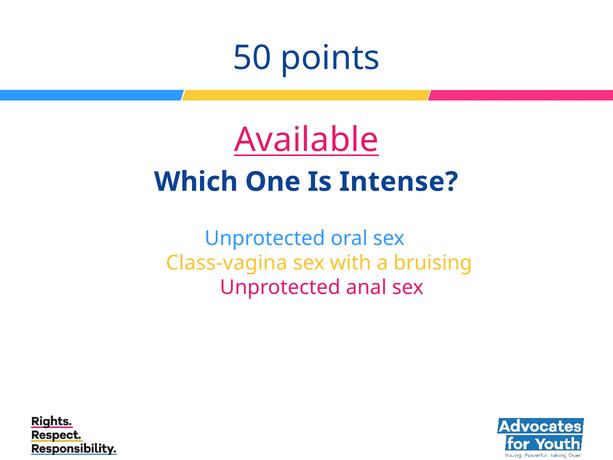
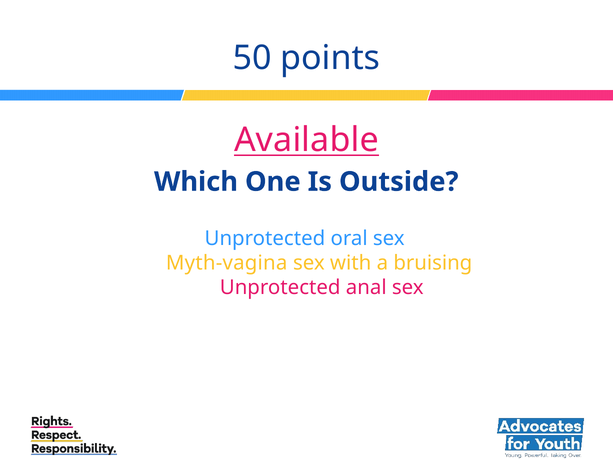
Intense: Intense -> Outside (399, 182)
Class-vagina: Class-vagina -> Myth-vagina (227, 263)
